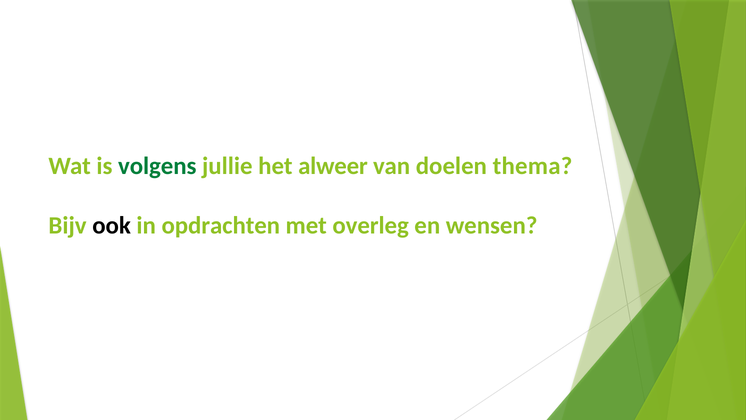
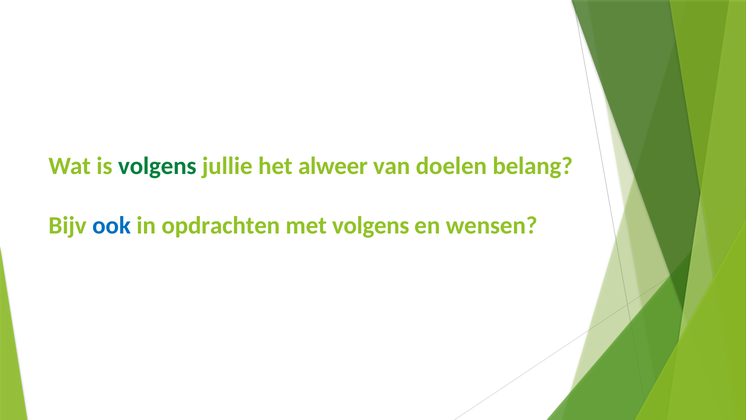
thema: thema -> belang (533, 166)
ook colour: black -> blue (112, 225)
met overleg: overleg -> volgens (371, 225)
